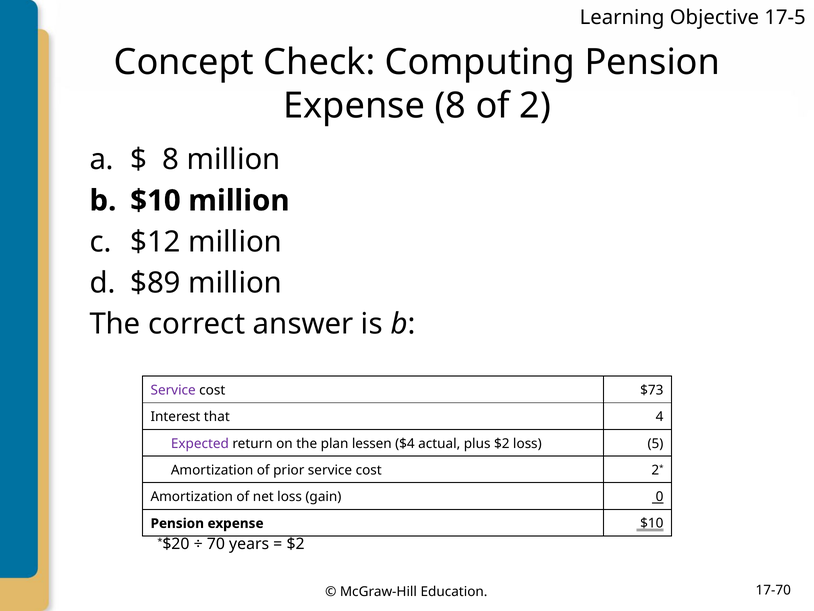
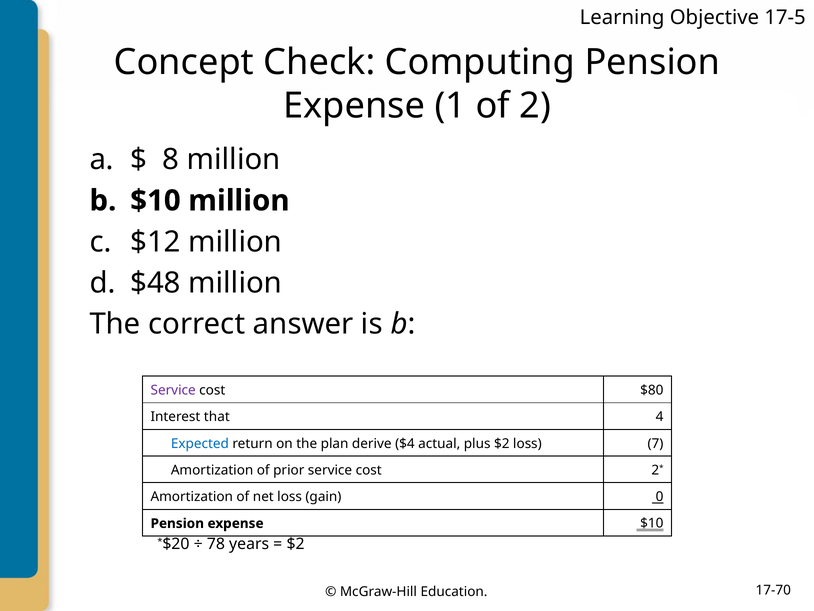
Expense 8: 8 -> 1 (450, 106)
$89: $89 -> $48 (155, 283)
$73: $73 -> $80 (652, 390)
Expected colour: purple -> blue (200, 443)
lessen: lessen -> derive (372, 443)
5: 5 -> 7 (655, 443)
70: 70 -> 78 (216, 544)
